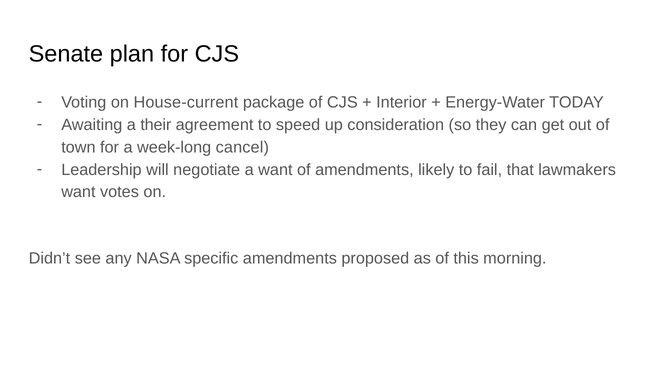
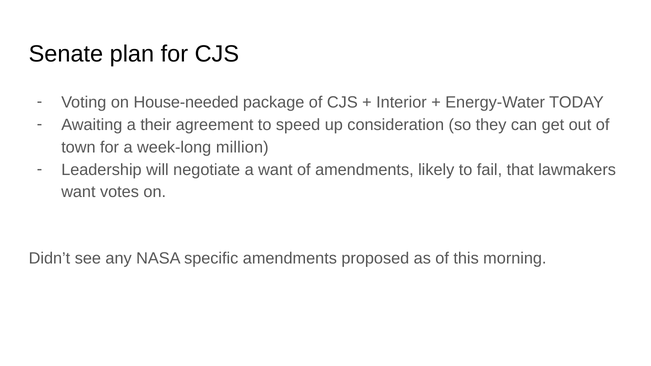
House-current: House-current -> House-needed (186, 102)
cancel: cancel -> million (242, 147)
